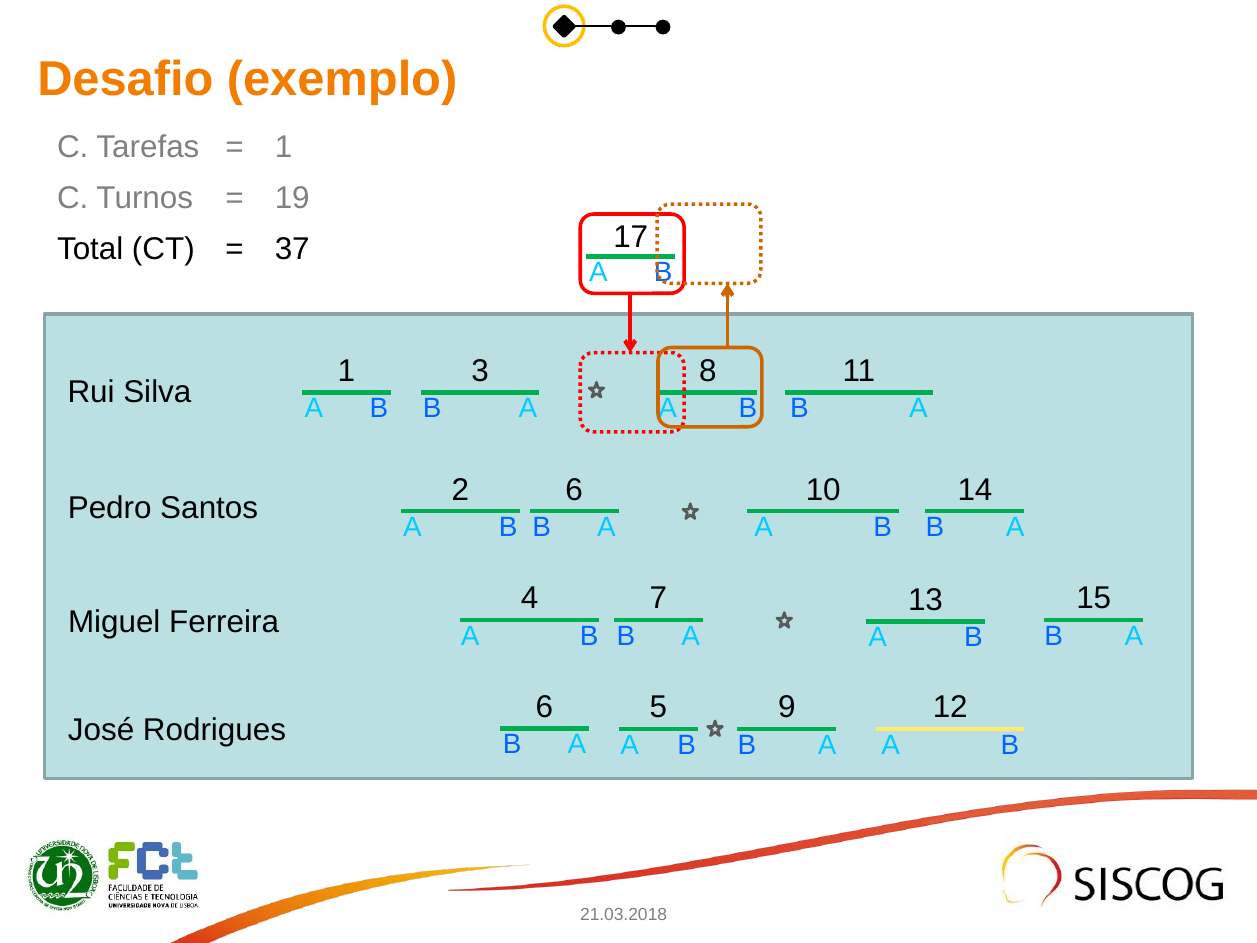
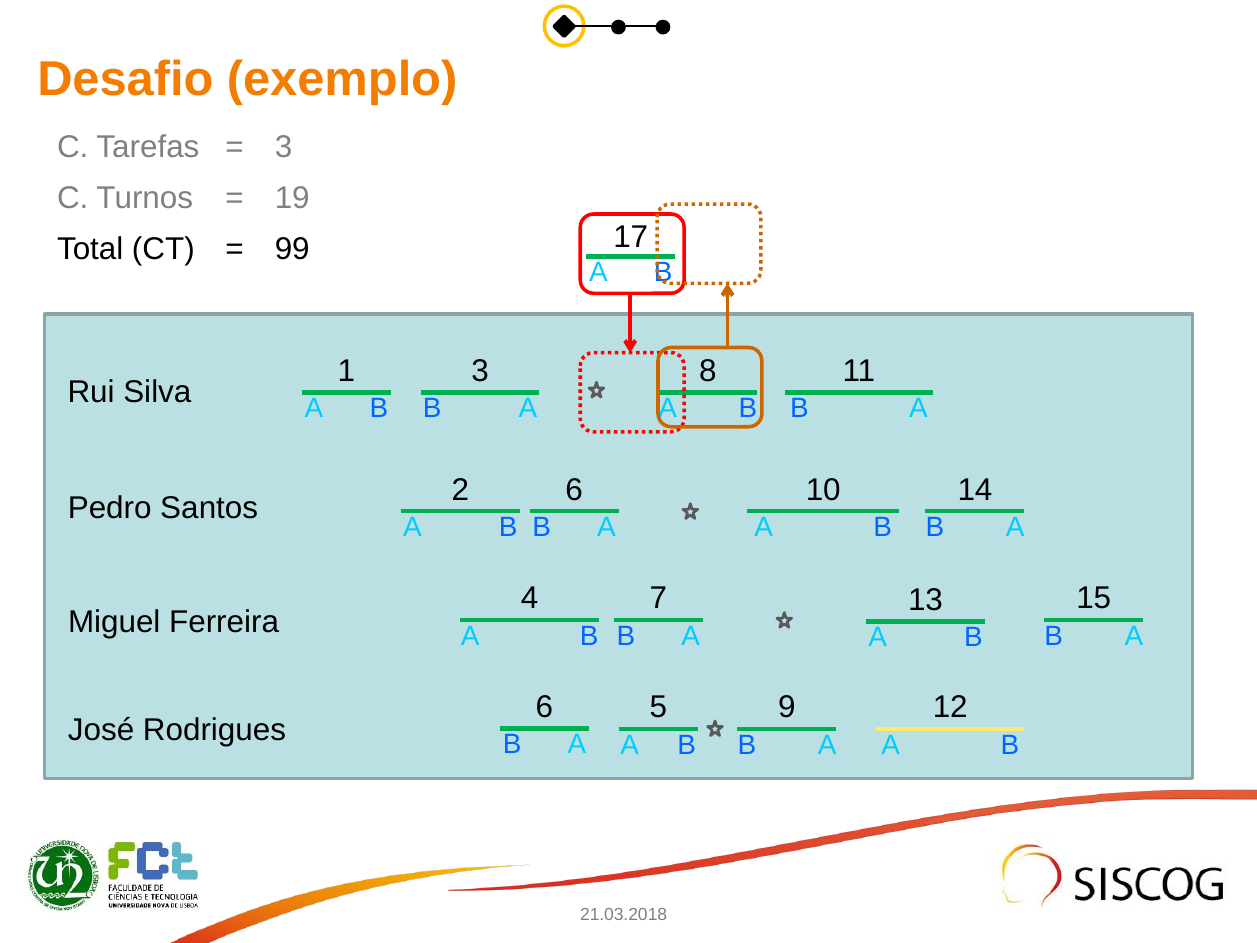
1: 1 -> 3 (283, 147)
37: 37 -> 99 (292, 249)
